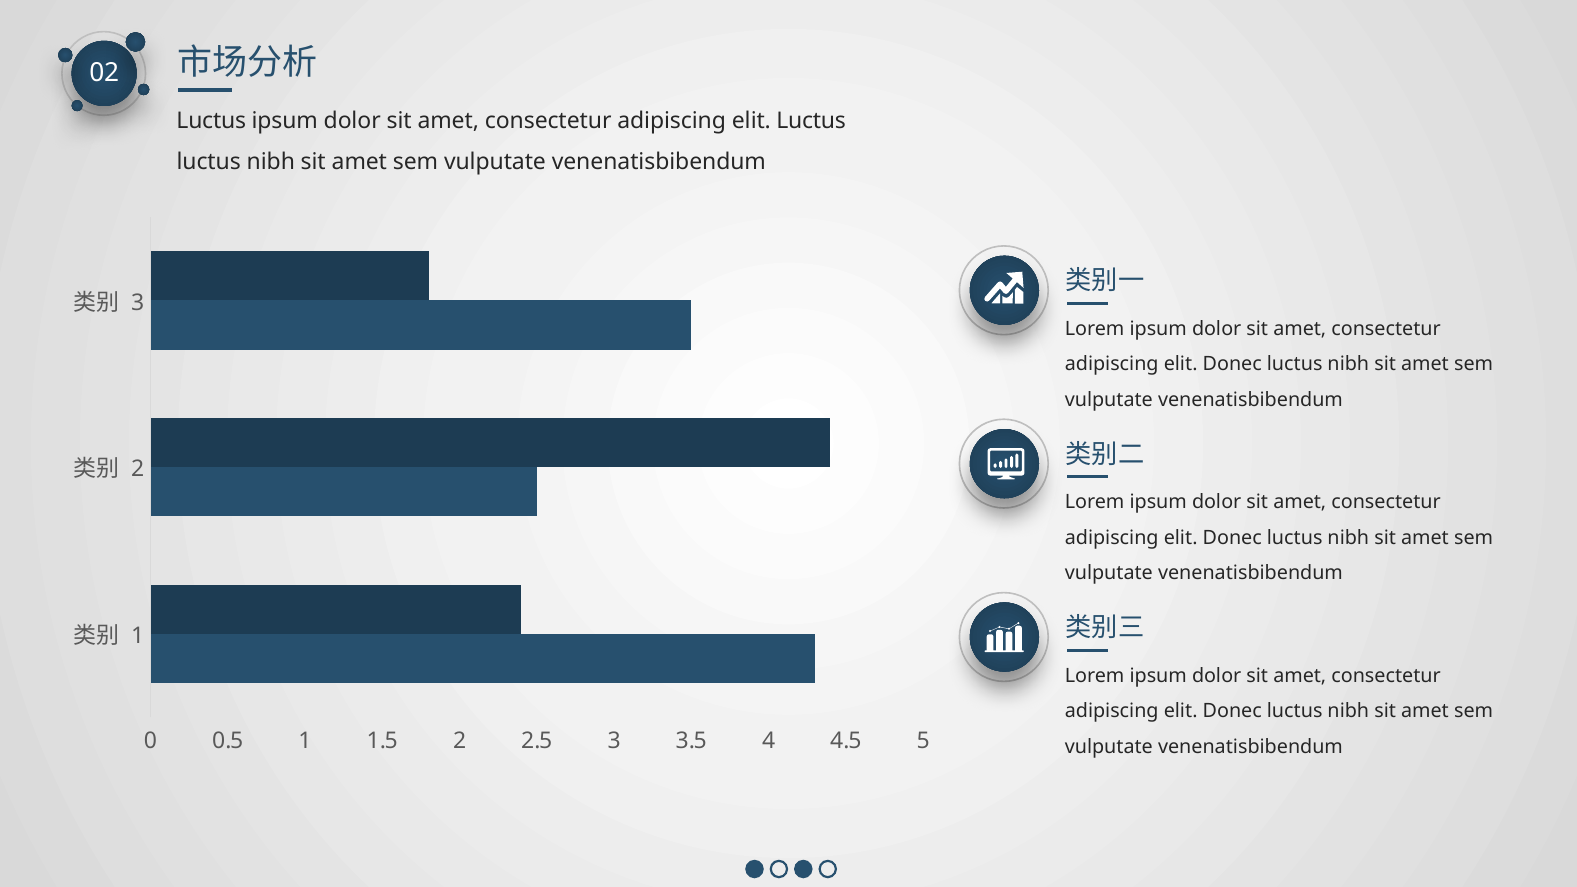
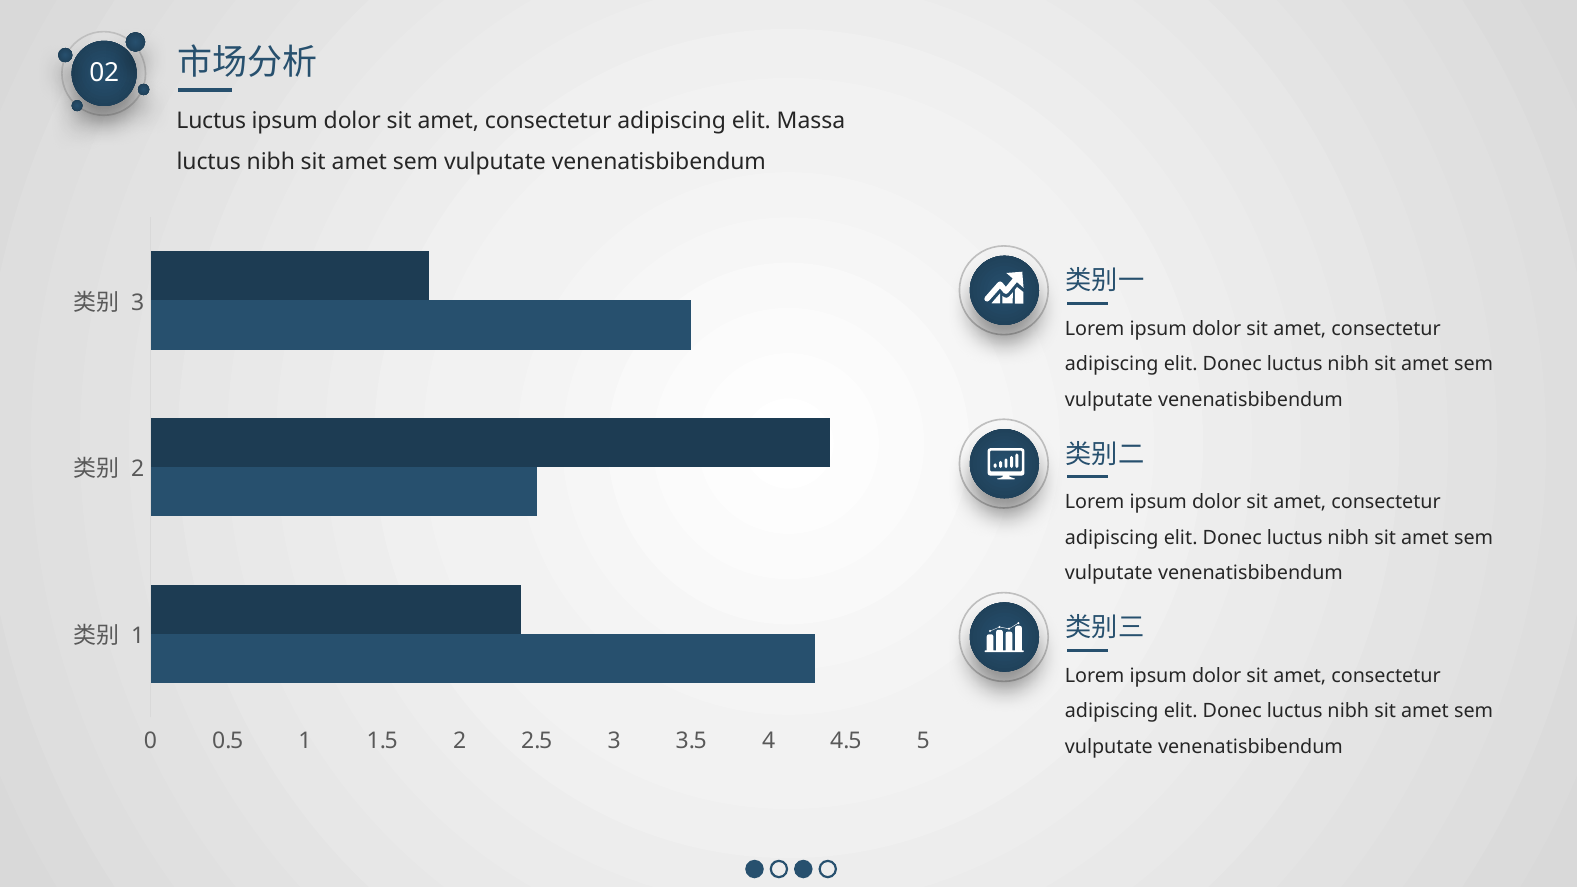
elit Luctus: Luctus -> Massa (811, 121)
